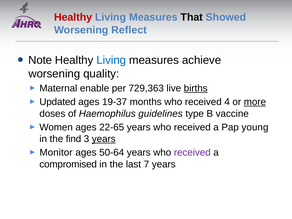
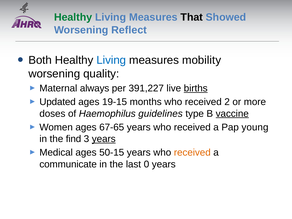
Healthy colour: red -> green (73, 17)
Note: Note -> Both (40, 60)
achieve: achieve -> mobility (202, 60)
enable: enable -> always (95, 88)
729,363: 729,363 -> 391,227 (146, 88)
19-37: 19-37 -> 19-15 (115, 102)
4: 4 -> 2 (227, 102)
more underline: present -> none (255, 102)
vaccine underline: none -> present (232, 114)
22-65: 22-65 -> 67-65 (112, 127)
Monitor: Monitor -> Medical (56, 153)
50-64: 50-64 -> 50-15 (112, 153)
received colour: purple -> orange (192, 153)
compromised: compromised -> communicate (68, 164)
7: 7 -> 0 (146, 164)
